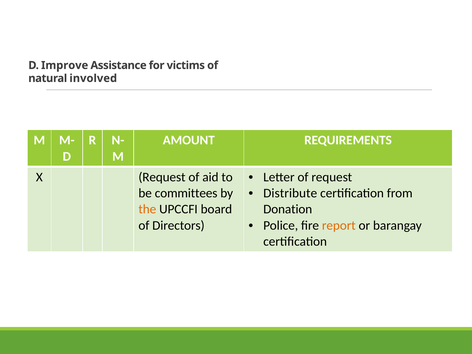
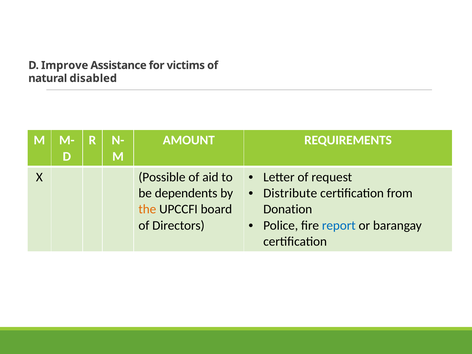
involved: involved -> disabled (93, 78)
X Request: Request -> Possible (162, 177)
committees: committees -> dependents (186, 193)
report colour: orange -> blue (339, 225)
